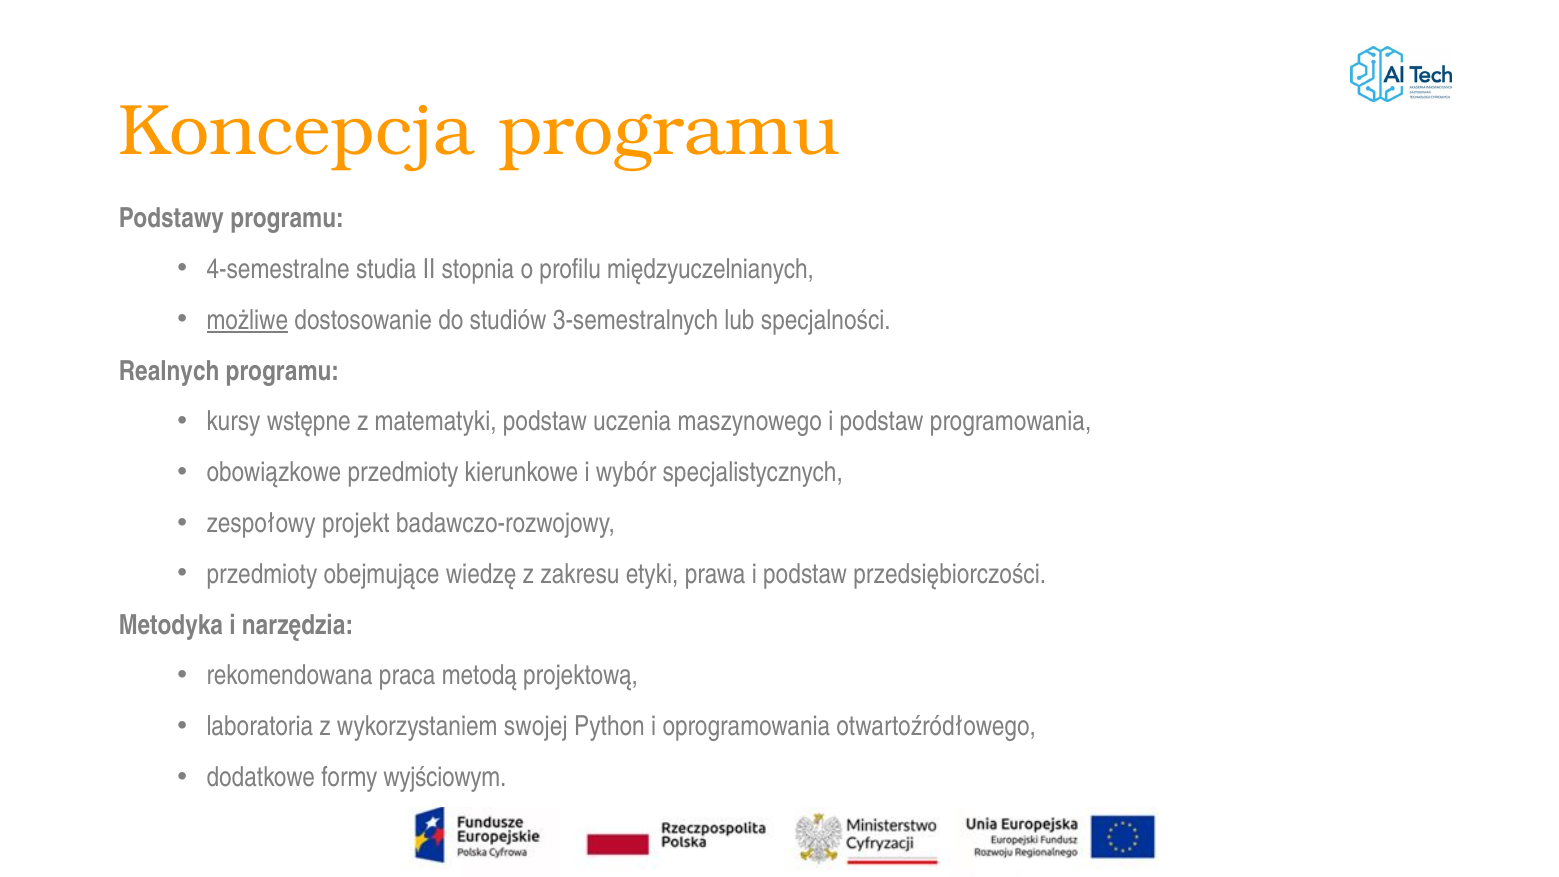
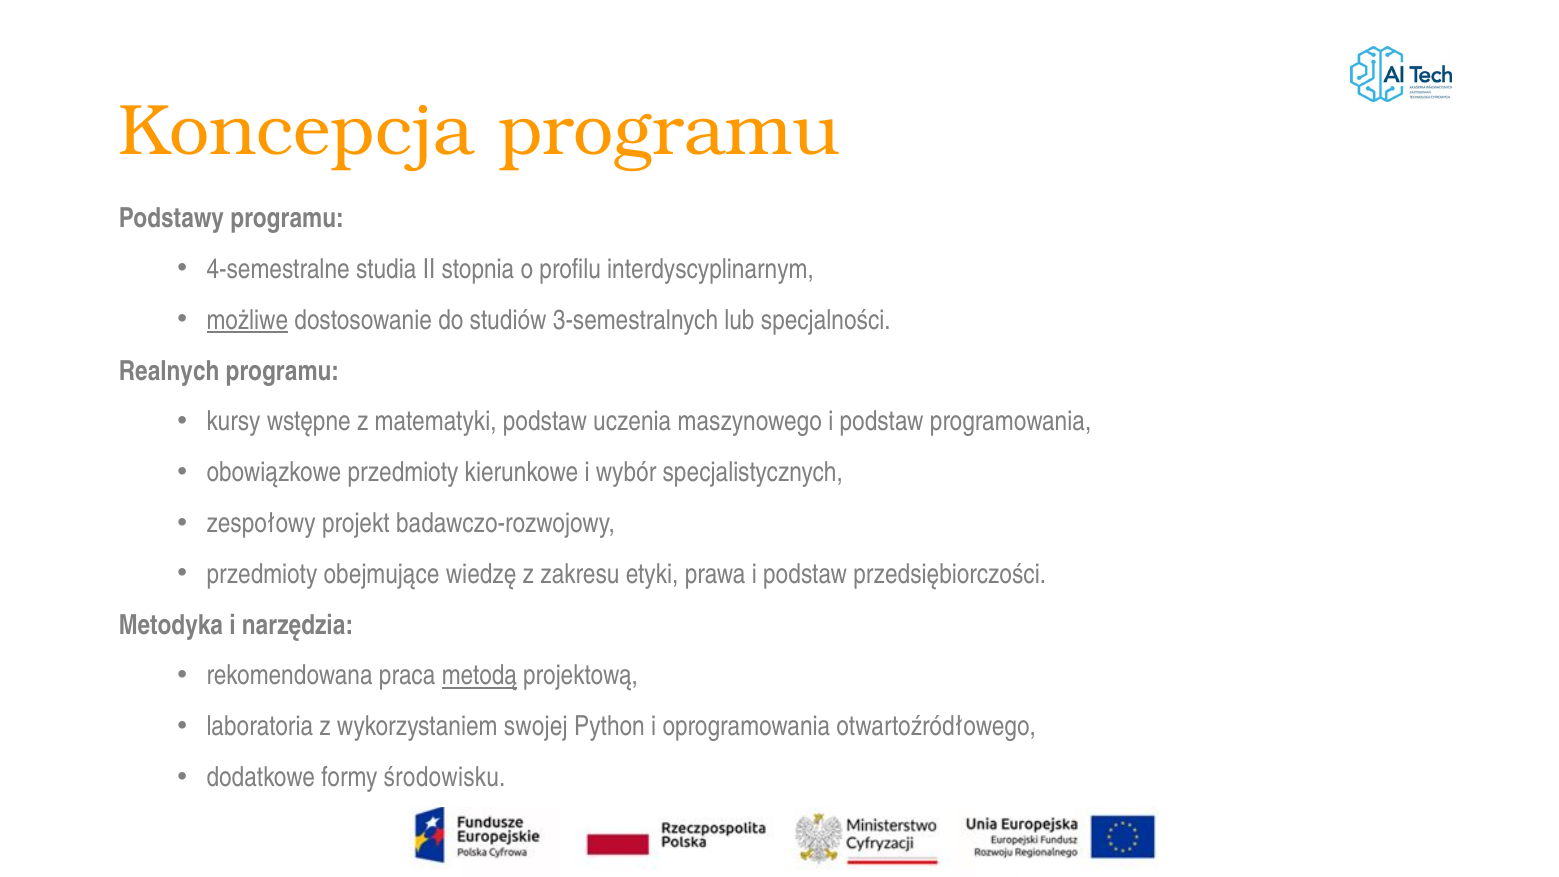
międzyuczelnianych: międzyuczelnianych -> interdyscyplinarnym (711, 269)
metodą underline: none -> present (479, 676)
wyjściowym: wyjściowym -> środowisku (445, 777)
